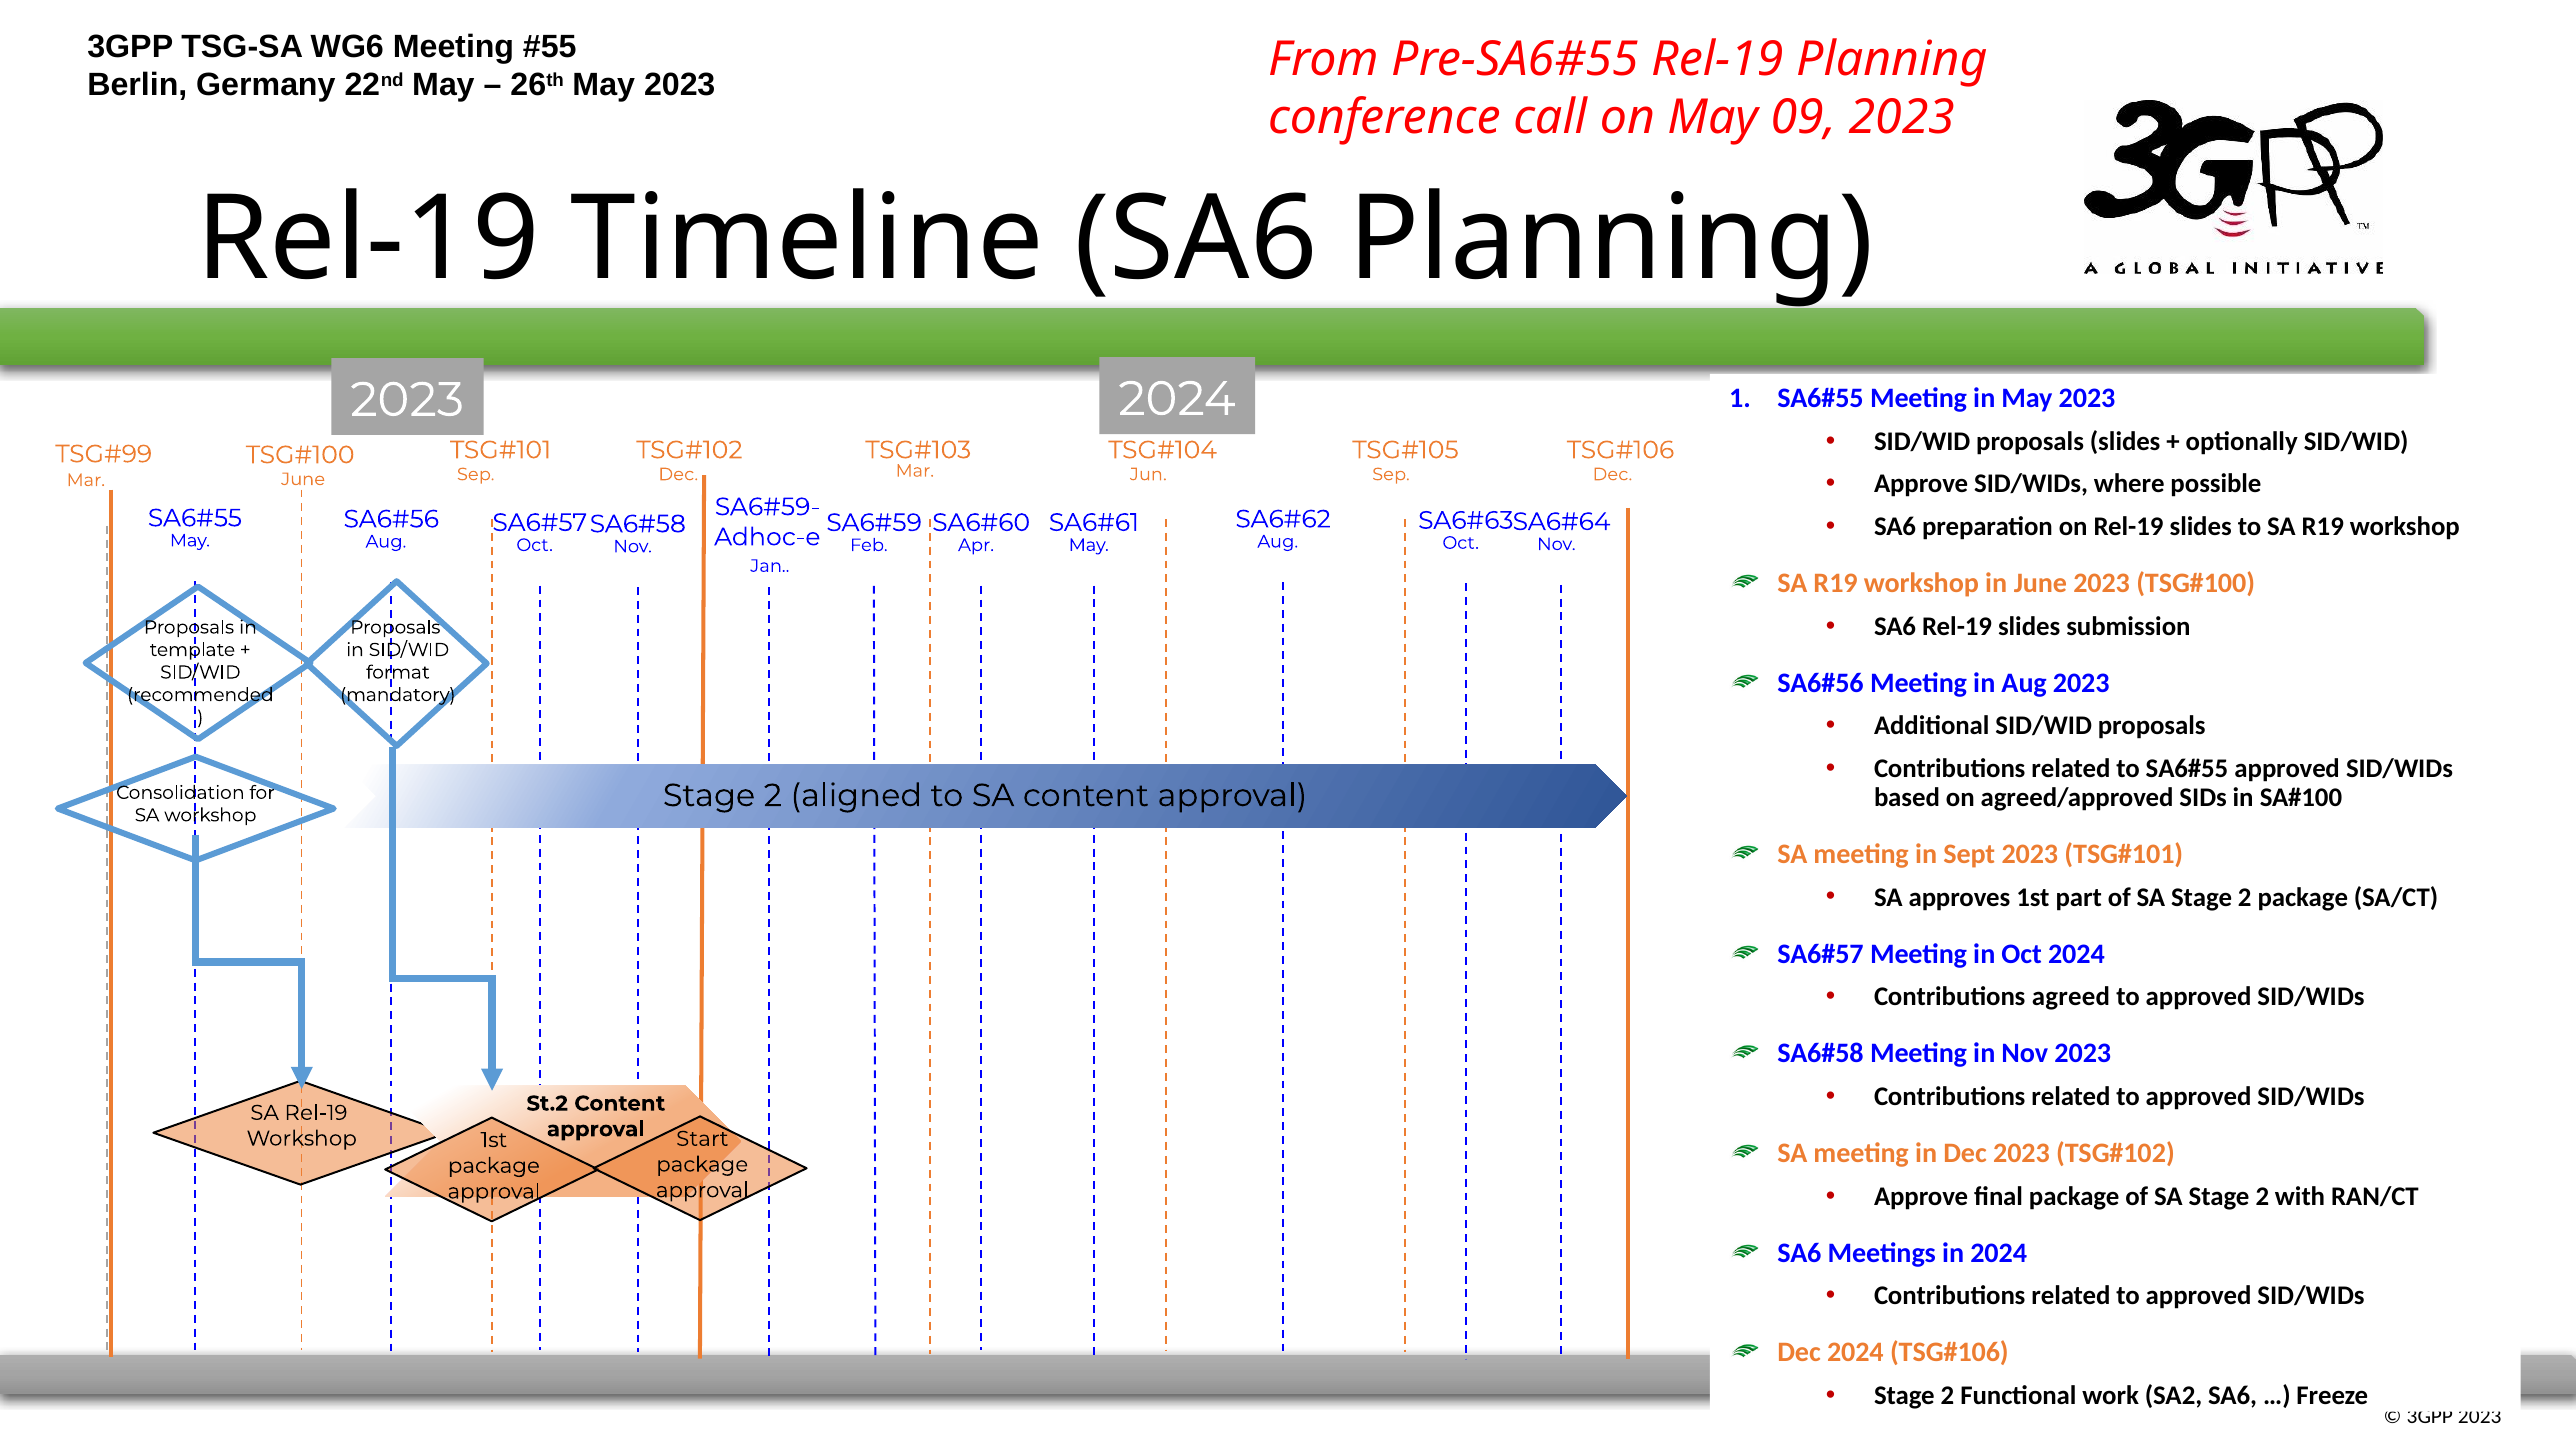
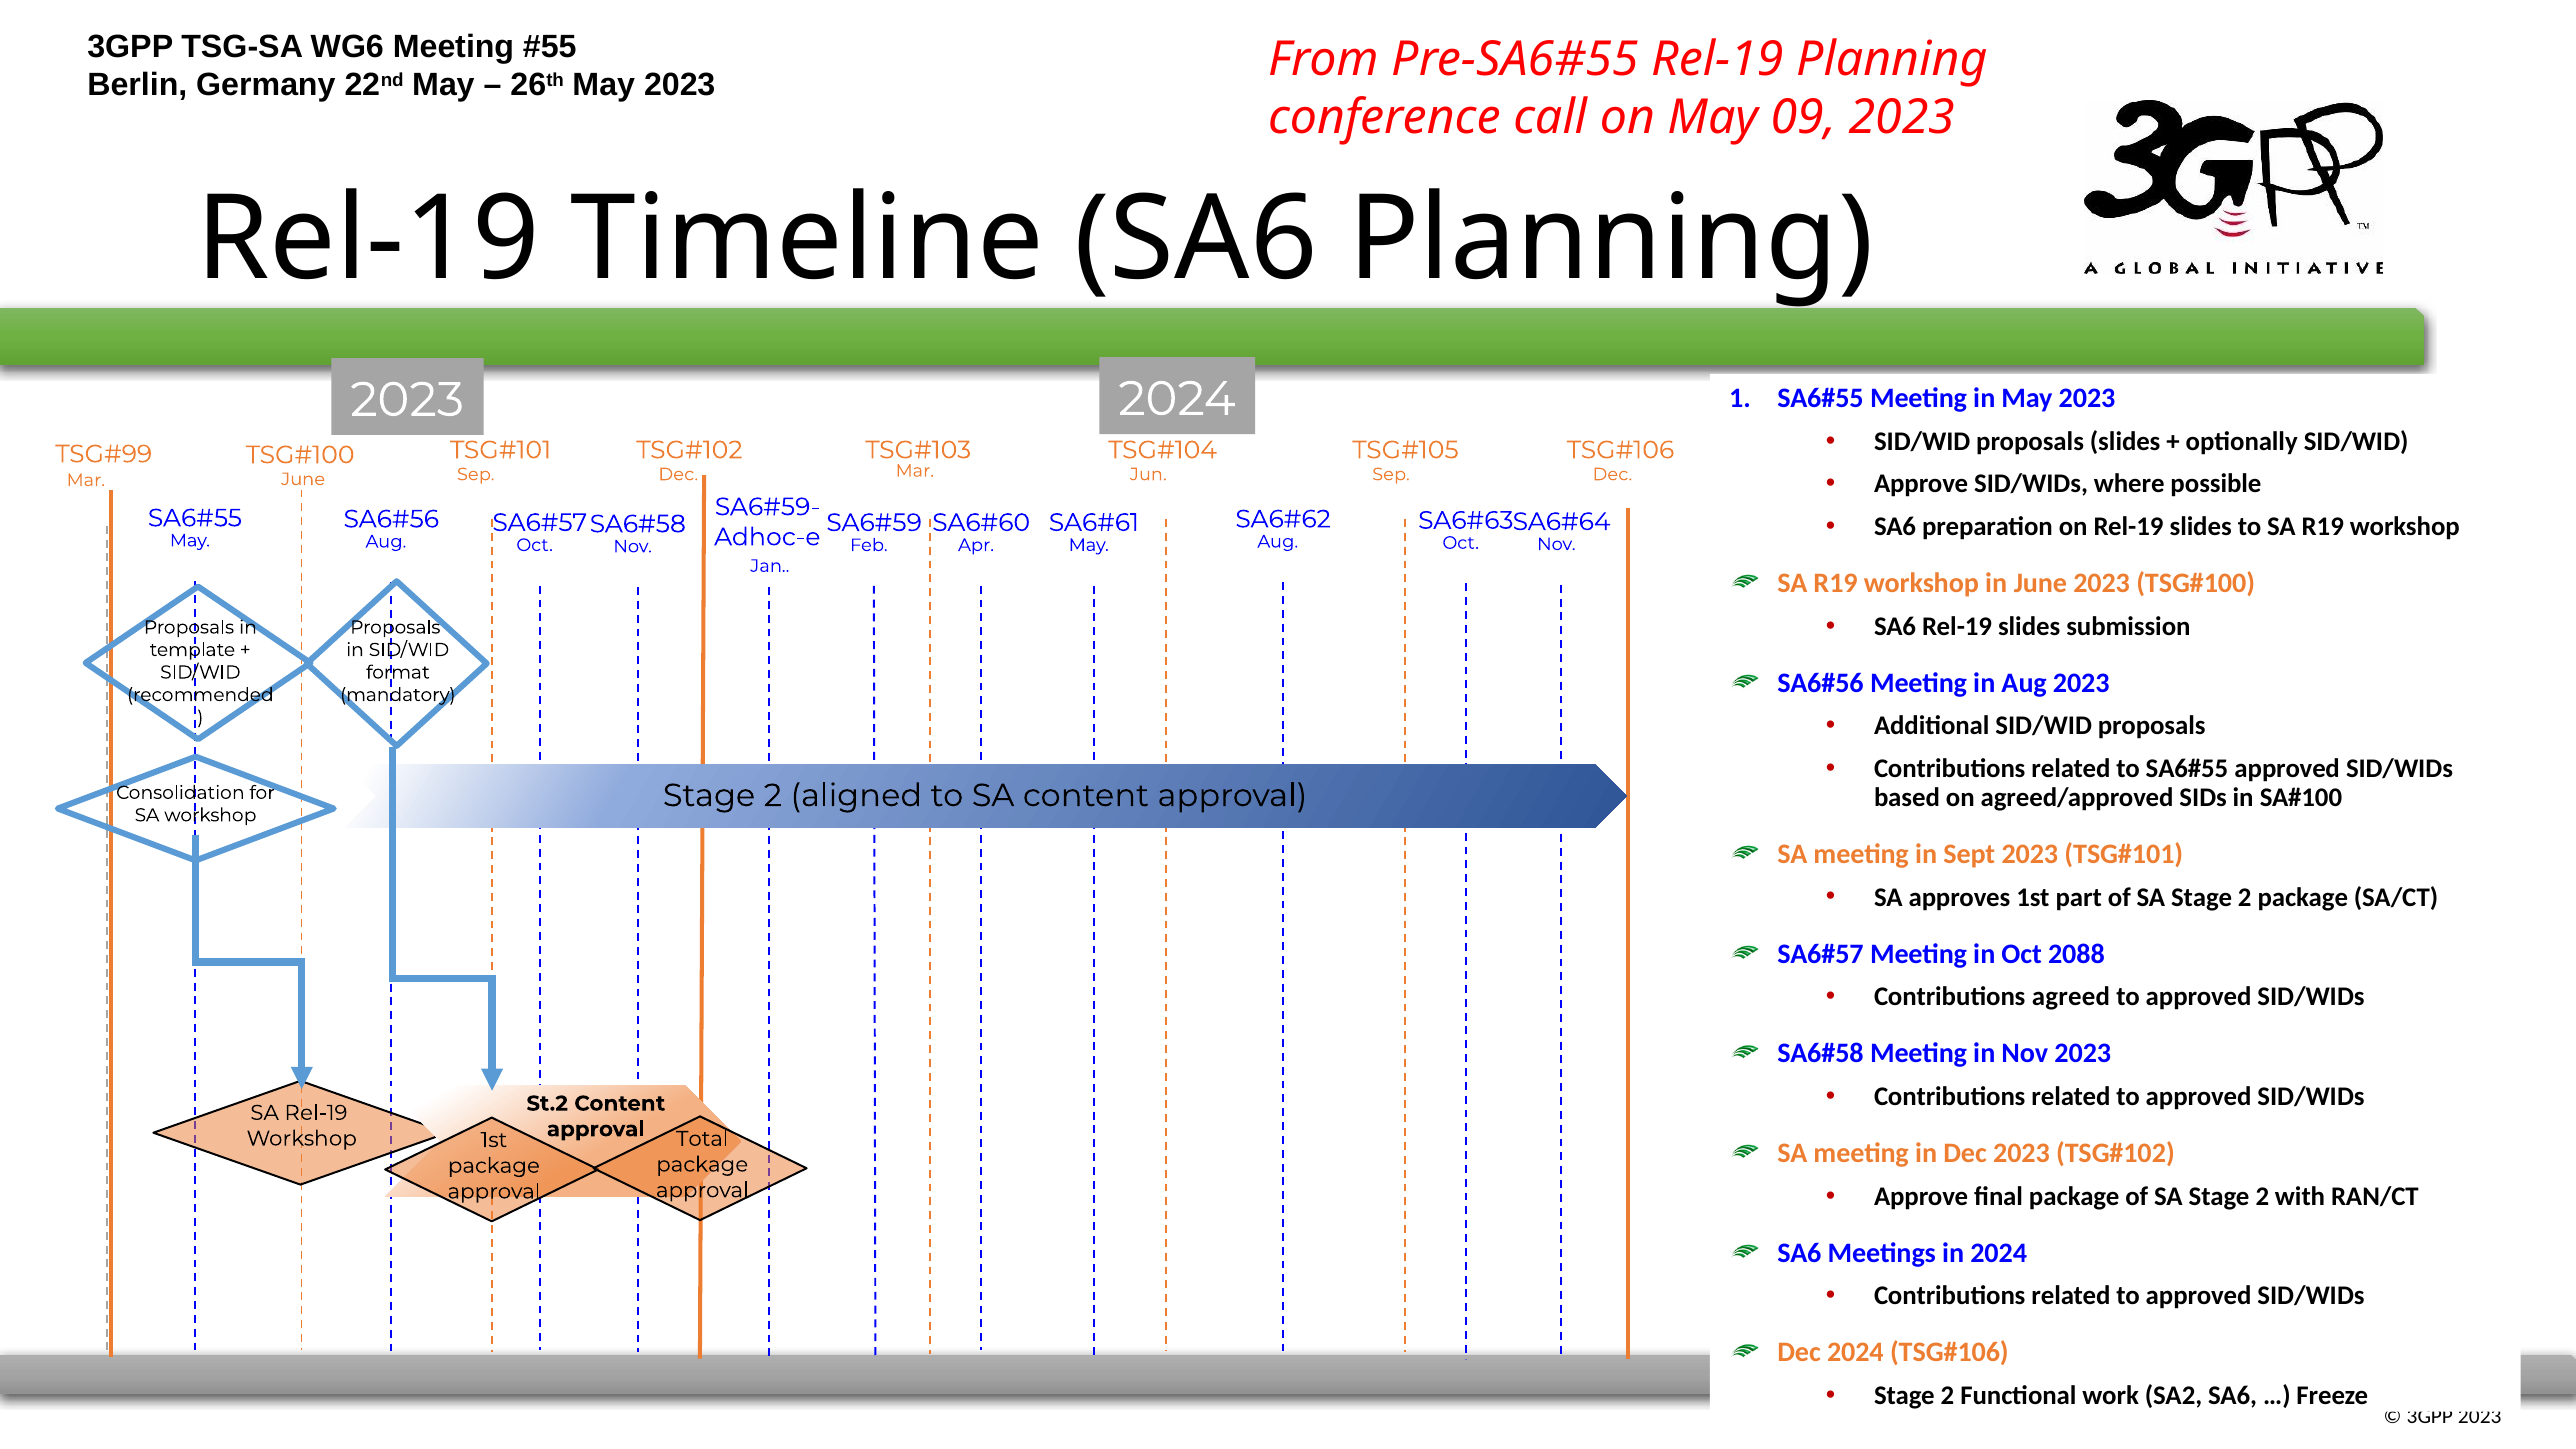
Oct 2024: 2024 -> 2088 (2076, 954)
Start: Start -> Total (702, 1139)
